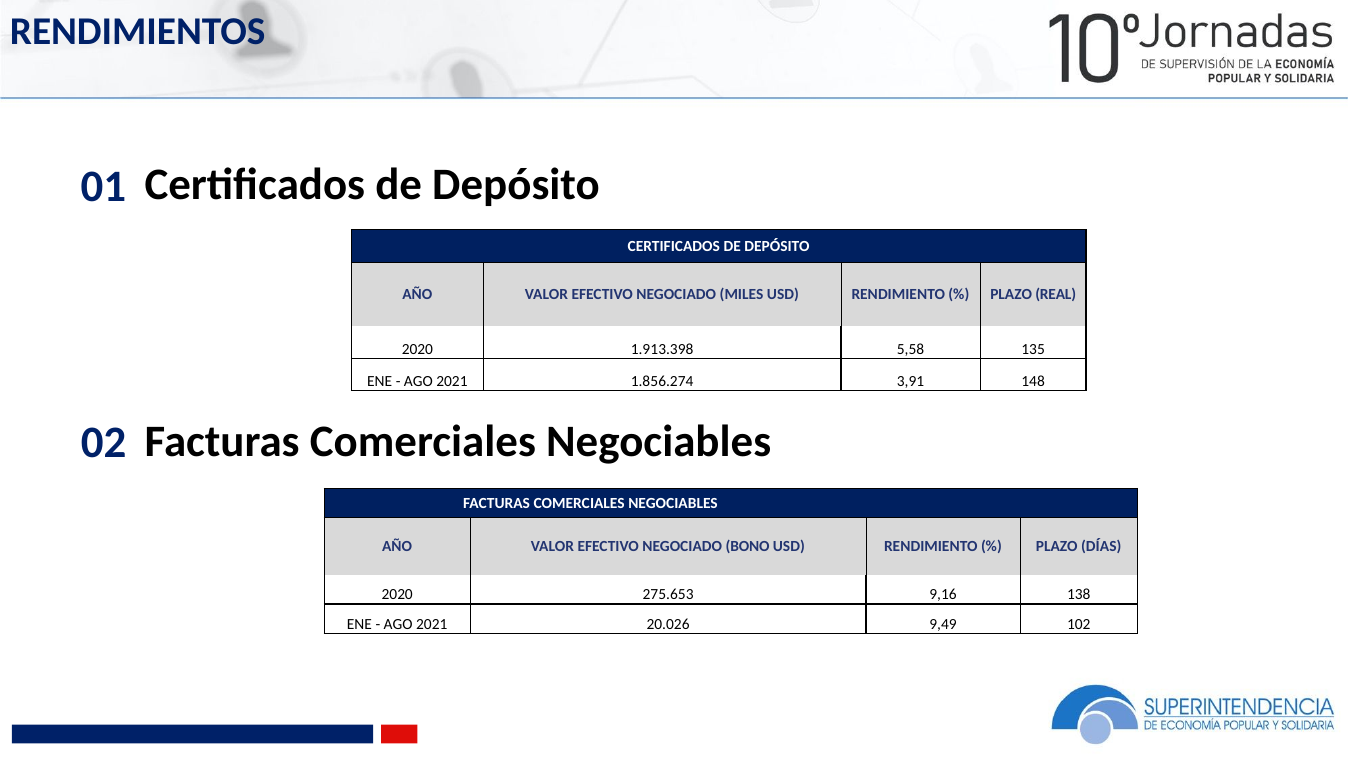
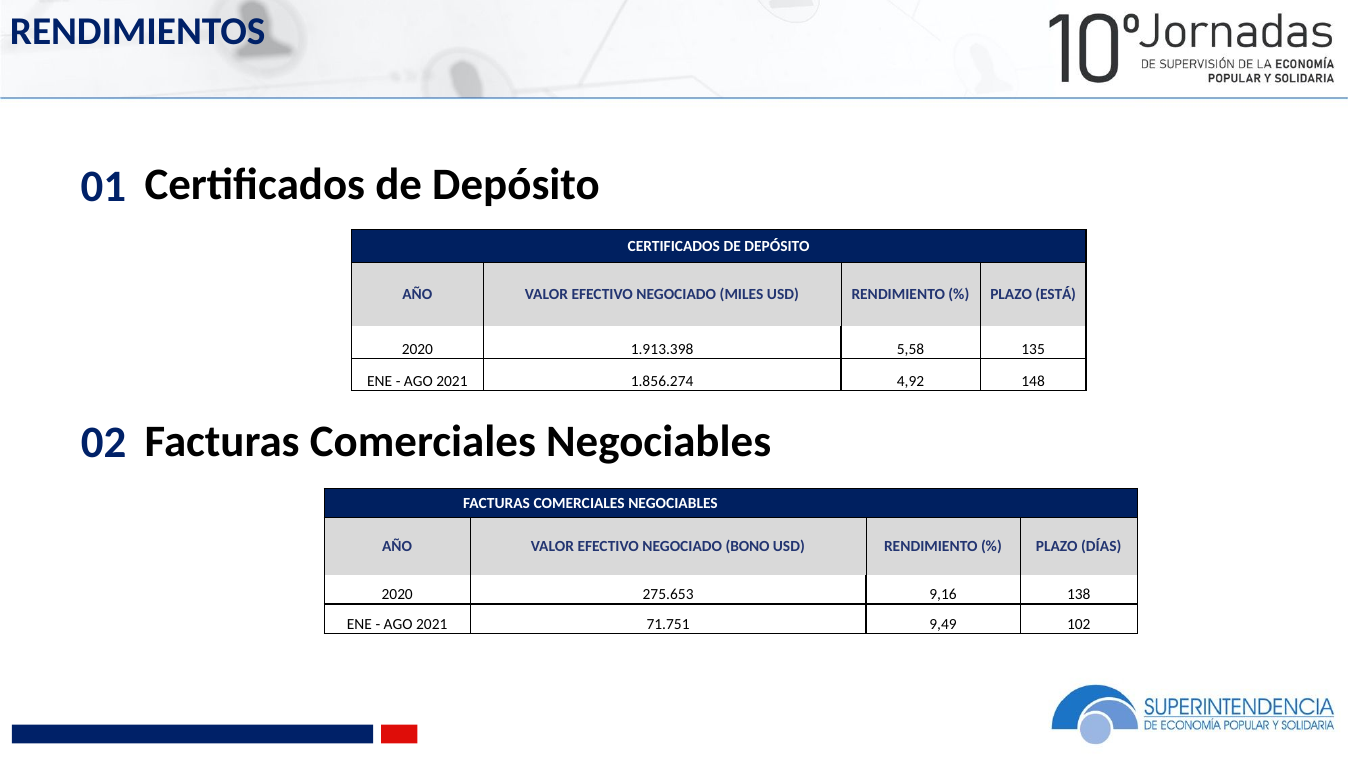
REAL: REAL -> ESTÁ (1056, 294)
3,91: 3,91 -> 4,92 (911, 382)
20.026: 20.026 -> 71.751 (668, 624)
